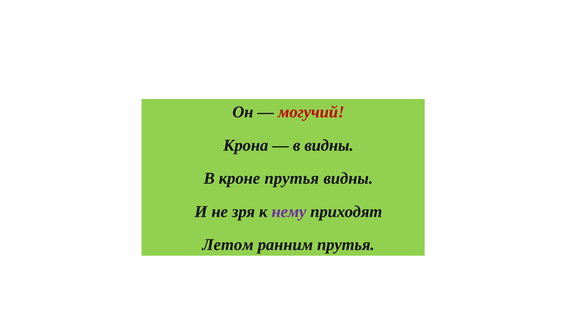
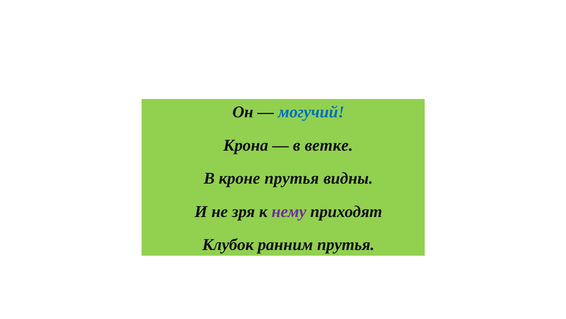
могучий colour: red -> blue (311, 112)
в видны: видны -> ветке (329, 145)
Летом: Летом -> Клубок (228, 244)
